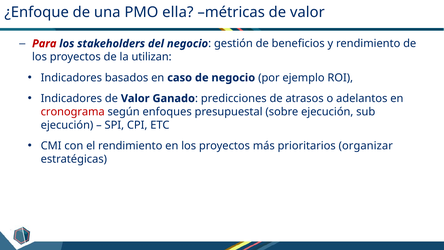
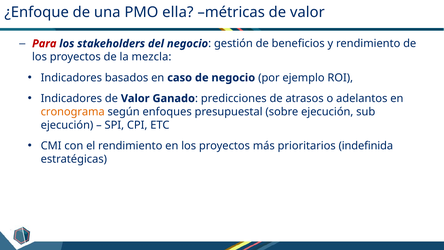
utilizan: utilizan -> mezcla (151, 57)
cronograma colour: red -> orange (73, 112)
organizar: organizar -> indefinida (366, 146)
